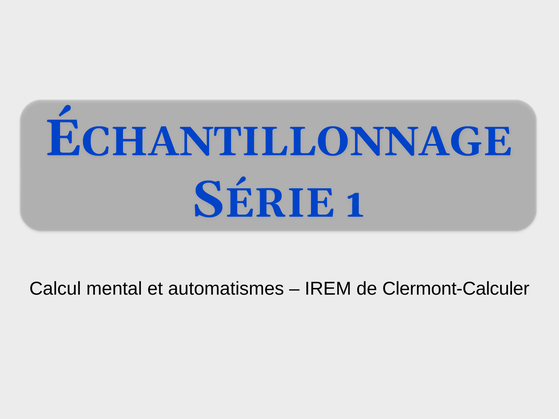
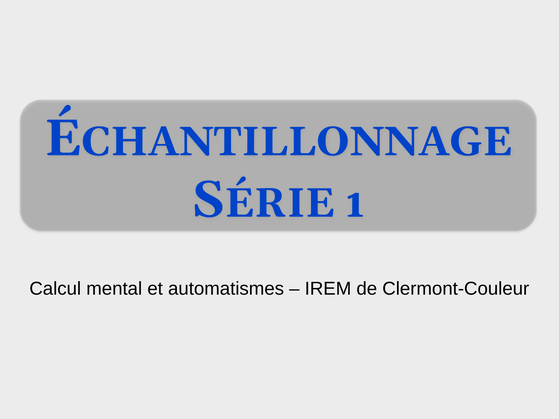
Clermont-Calculer: Clermont-Calculer -> Clermont-Couleur (456, 289)
